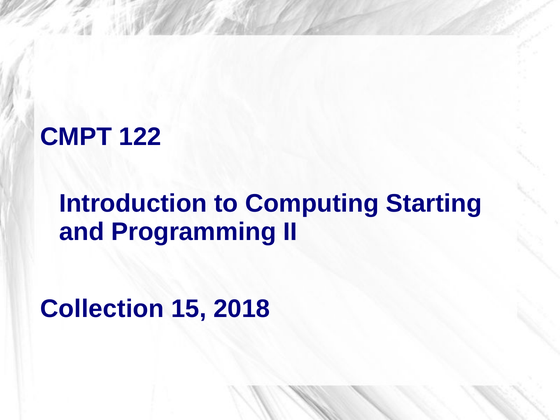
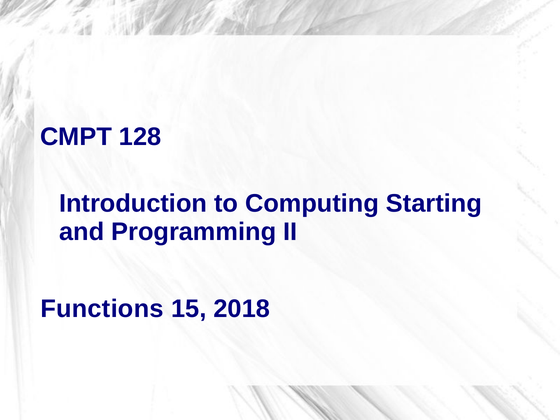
122: 122 -> 128 (140, 137)
Collection: Collection -> Functions (102, 309)
